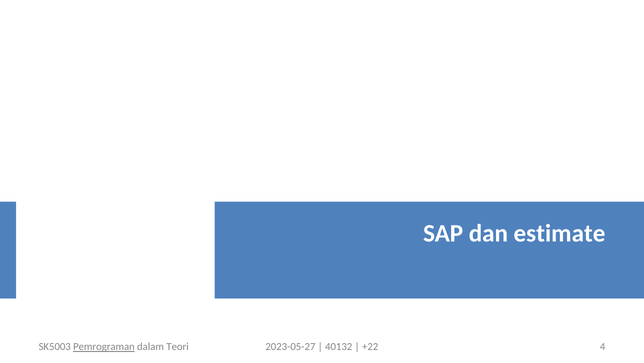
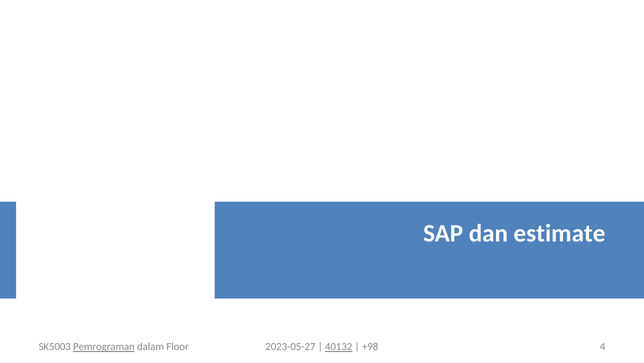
Teori: Teori -> Floor (178, 346)
40132 underline: none -> present (339, 346)
+22: +22 -> +98 (370, 346)
